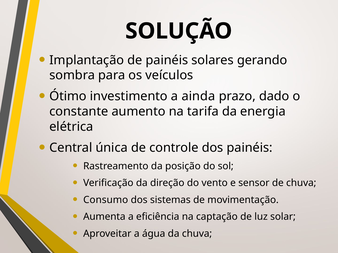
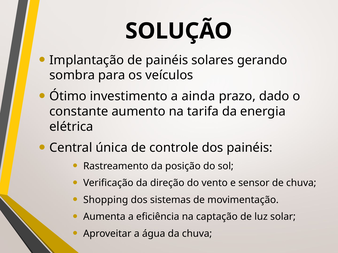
Consumo: Consumo -> Shopping (106, 200)
